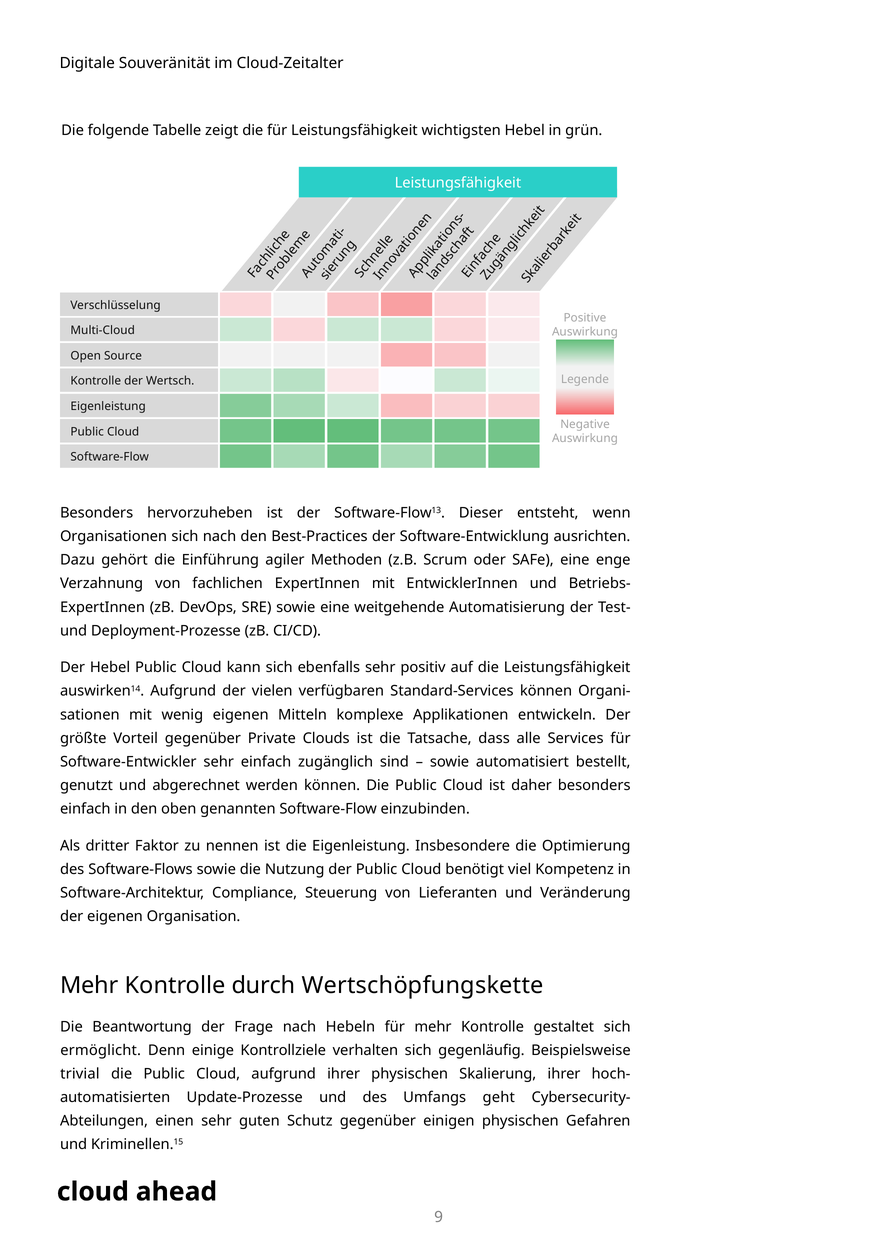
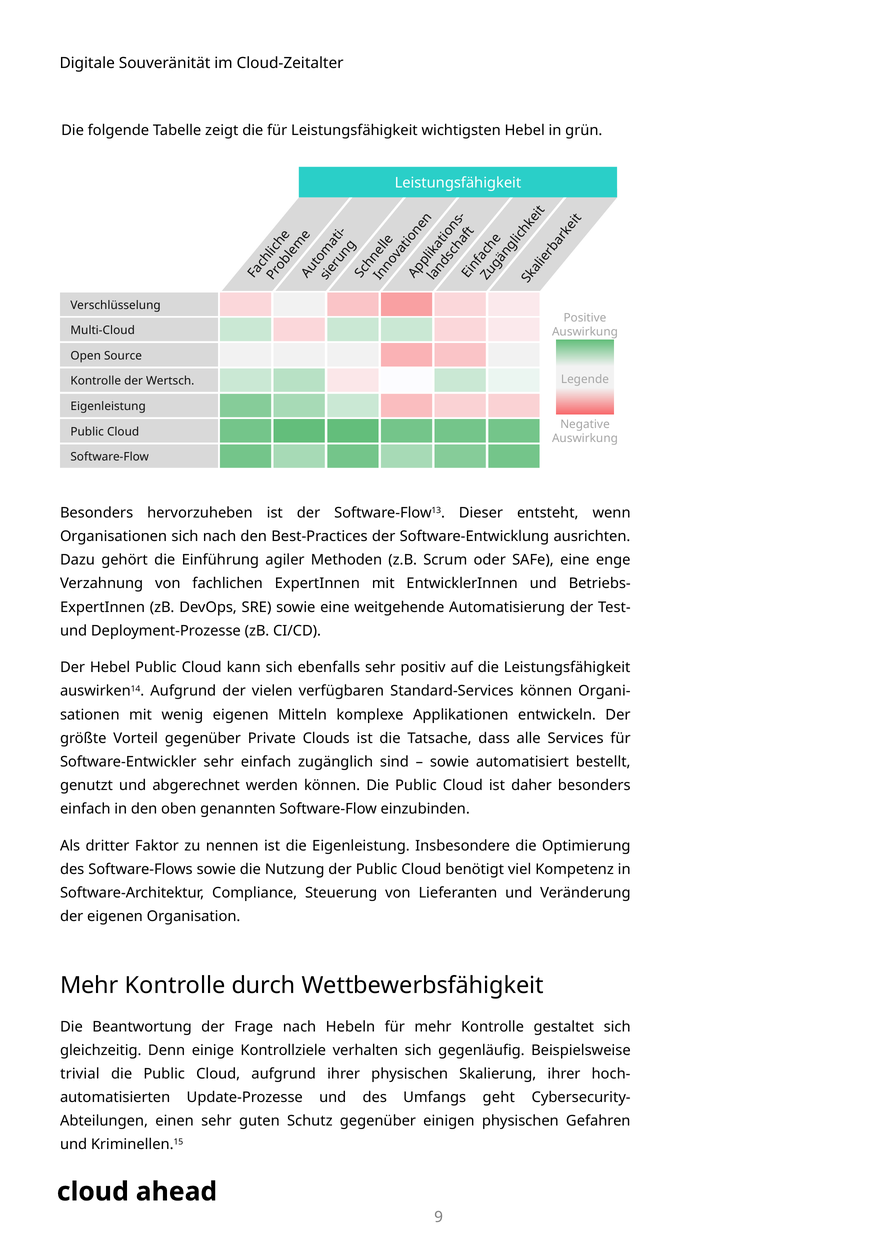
Wertschöpfungskette: Wertschöpfungskette -> Wettbewerbsfähigkeit (423, 986)
ermöglicht: ermöglicht -> gleichzeitig (101, 1051)
